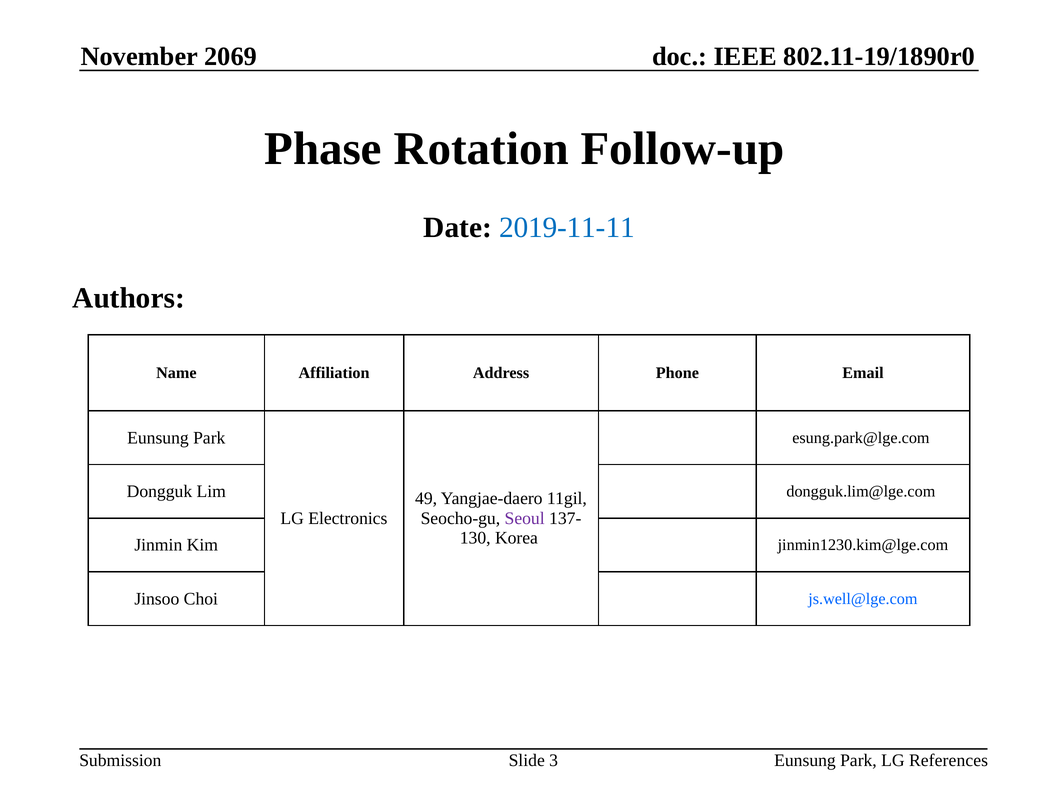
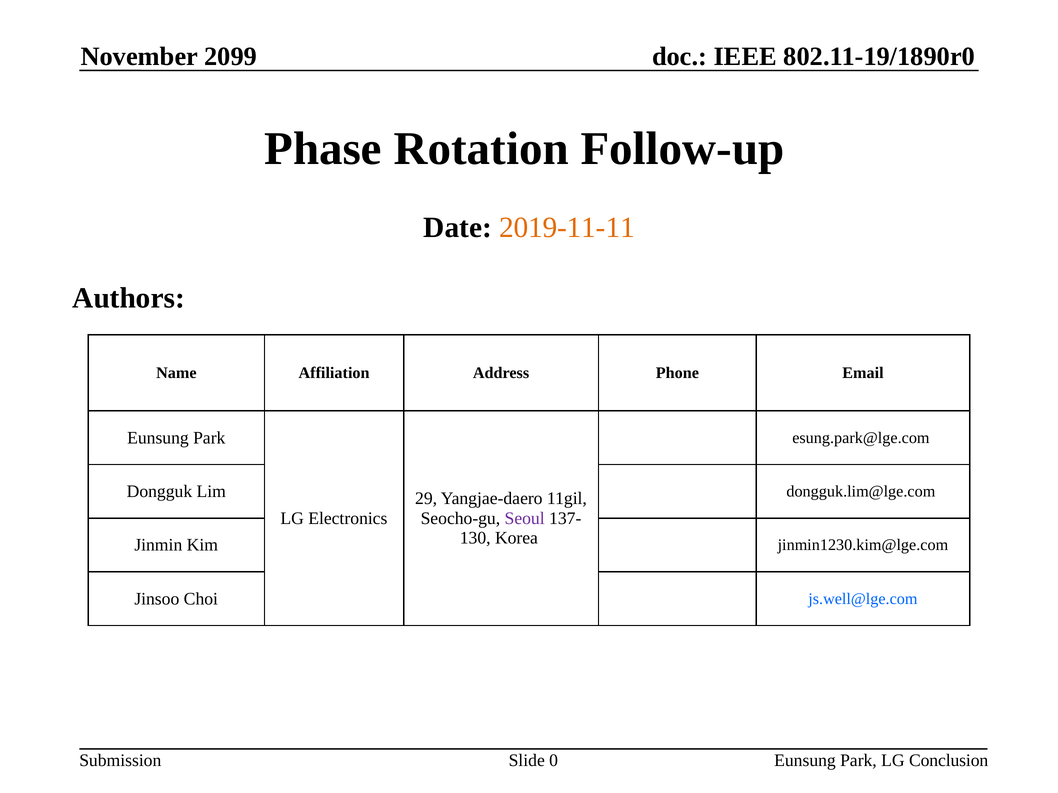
2069: 2069 -> 2099 (231, 56)
2019-11-11 colour: blue -> orange (567, 228)
49: 49 -> 29 (426, 499)
References: References -> Conclusion (949, 761)
3: 3 -> 0 (554, 761)
